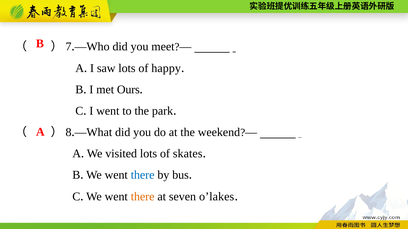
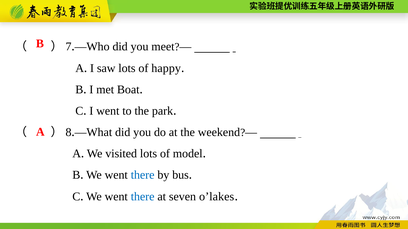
Ours: Ours -> Boat (128, 90)
skates: skates -> model (188, 154)
there colour: orange -> blue (143, 197)
